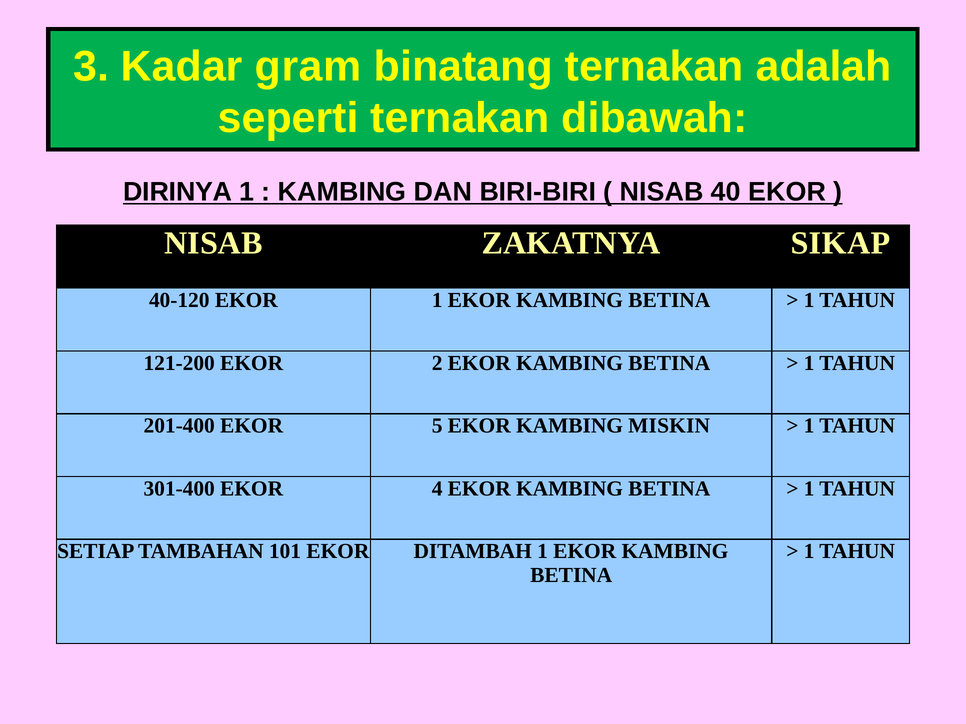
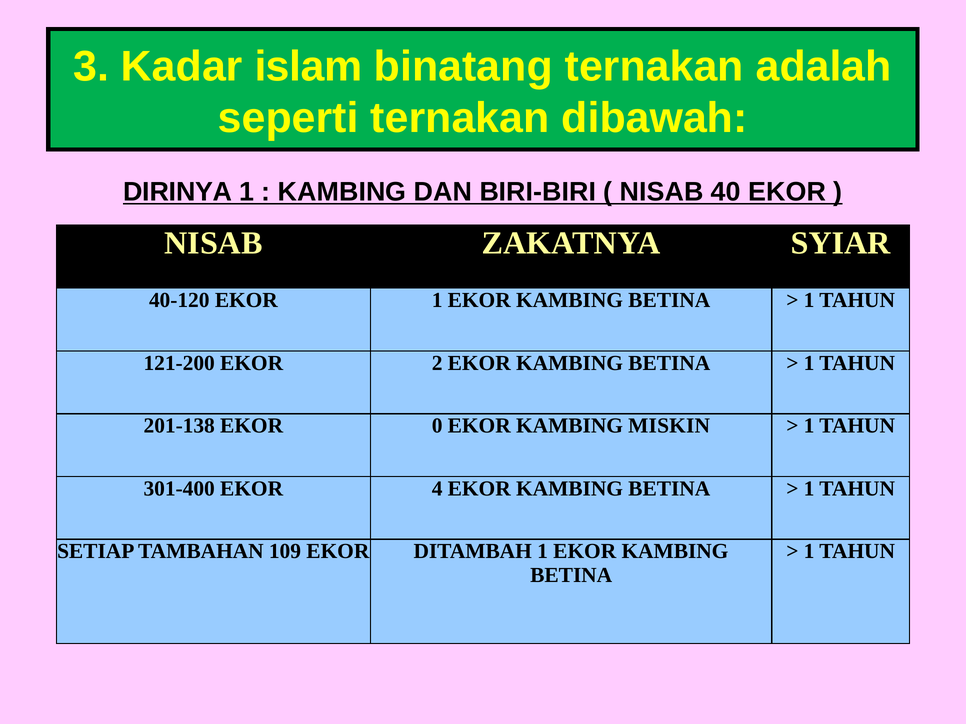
gram: gram -> islam (308, 67)
SIKAP: SIKAP -> SYIAR (841, 243)
201-400: 201-400 -> 201-138 (179, 426)
5: 5 -> 0 (437, 426)
101: 101 -> 109 (285, 552)
